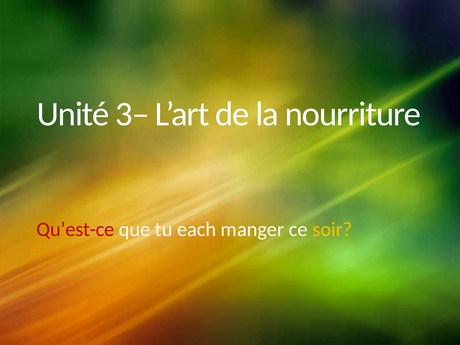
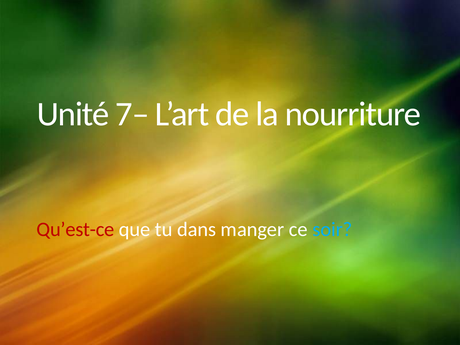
3–: 3– -> 7– (132, 114)
each: each -> dans (197, 230)
soir colour: yellow -> light blue (332, 230)
